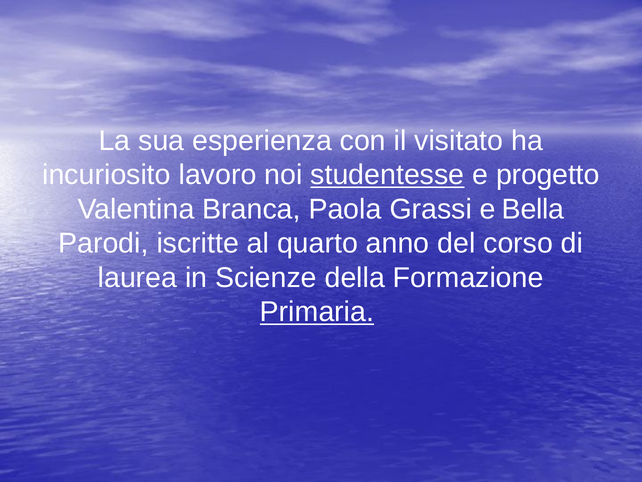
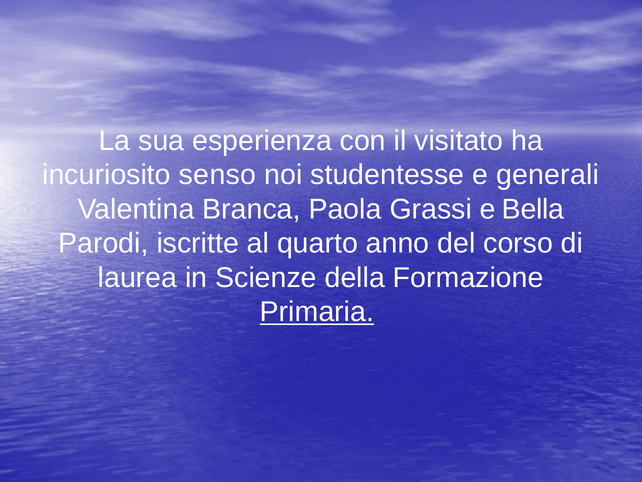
lavoro: lavoro -> senso (217, 175)
studentesse underline: present -> none (387, 175)
progetto: progetto -> generali (548, 175)
